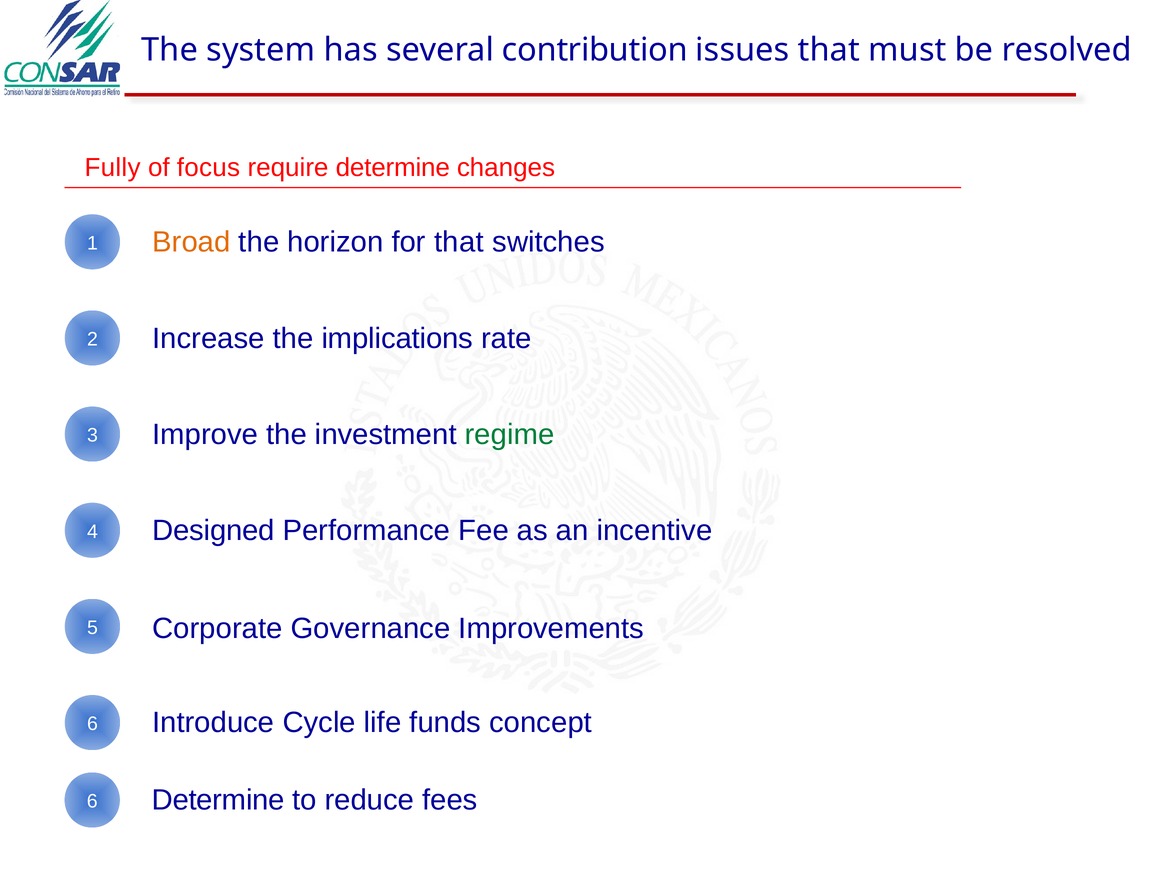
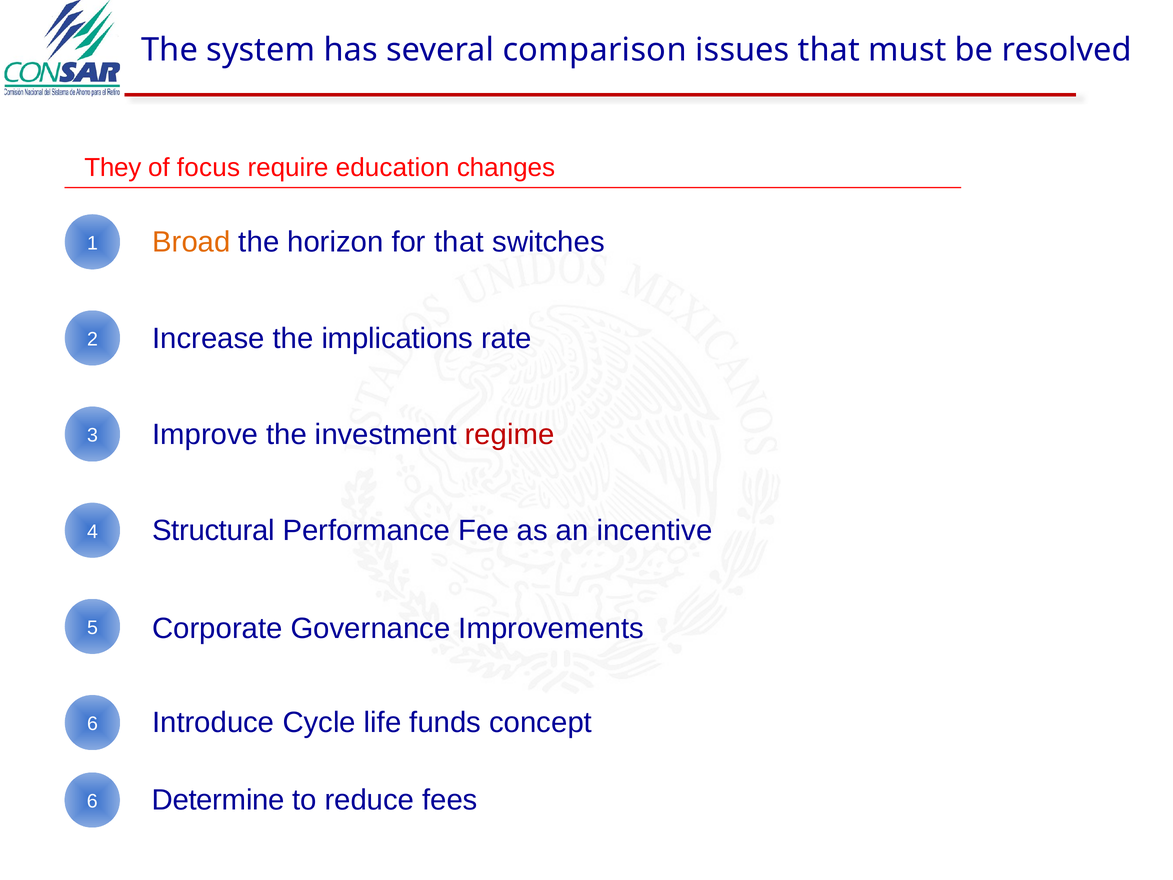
contribution: contribution -> comparison (595, 50)
Fully: Fully -> They (113, 168)
require determine: determine -> education (393, 168)
regime colour: green -> red (510, 434)
Designed: Designed -> Structural (213, 530)
